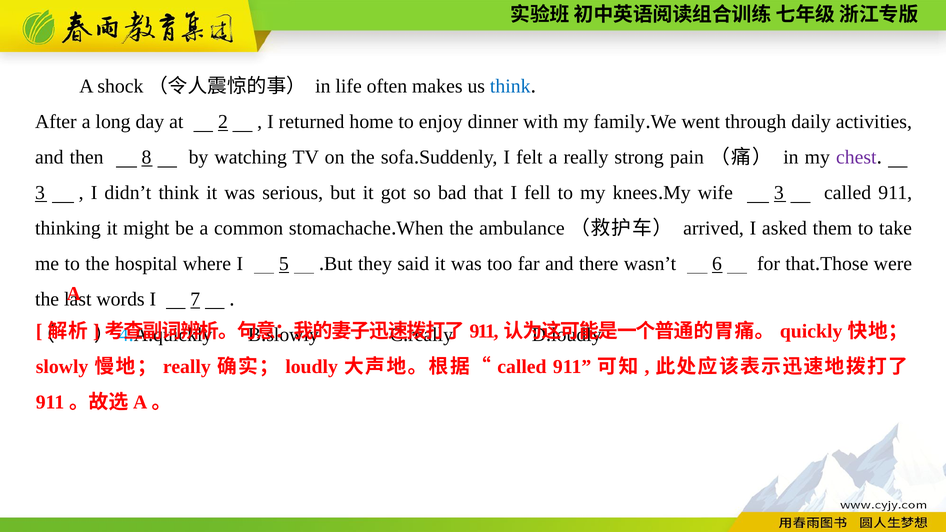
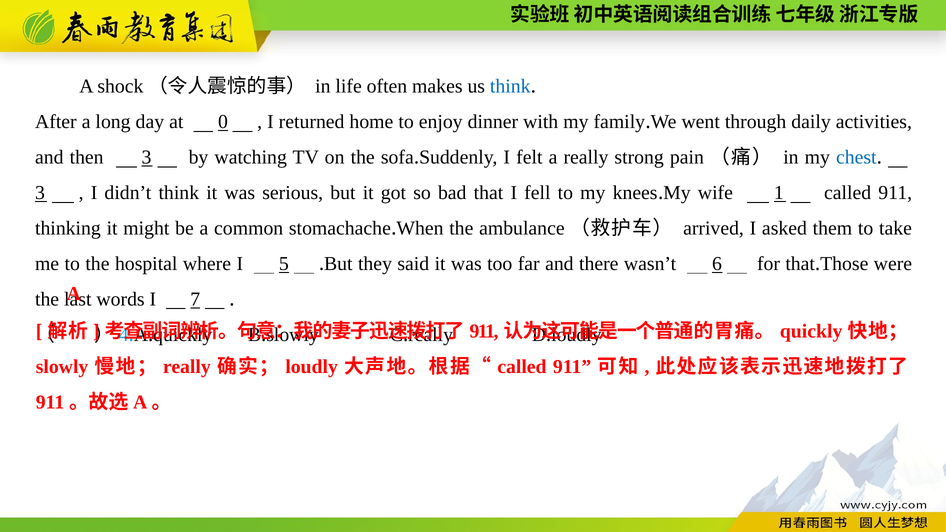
2: 2 -> 0 (223, 122)
then 8: 8 -> 3 (147, 157)
chest colour: purple -> blue (856, 157)
wife 3: 3 -> 1 (779, 193)
